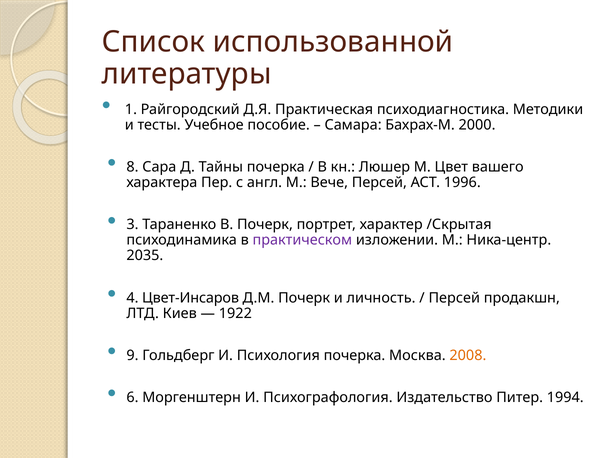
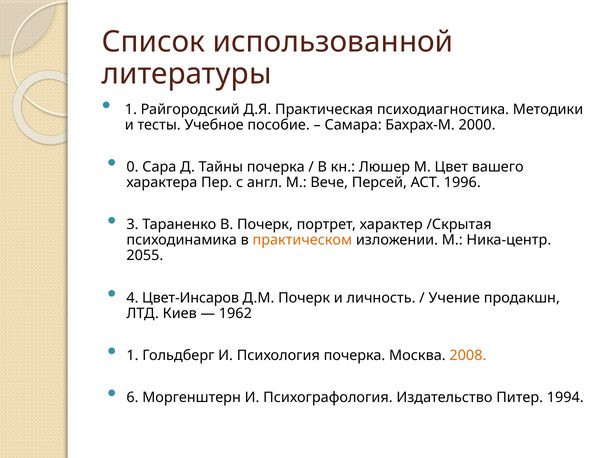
8: 8 -> 0 (132, 167)
практическом colour: purple -> orange (302, 240)
2035: 2035 -> 2055 (145, 256)
Персей: Персей -> Учение (454, 298)
1922: 1922 -> 1962 (235, 314)
9: 9 -> 1 (132, 356)
